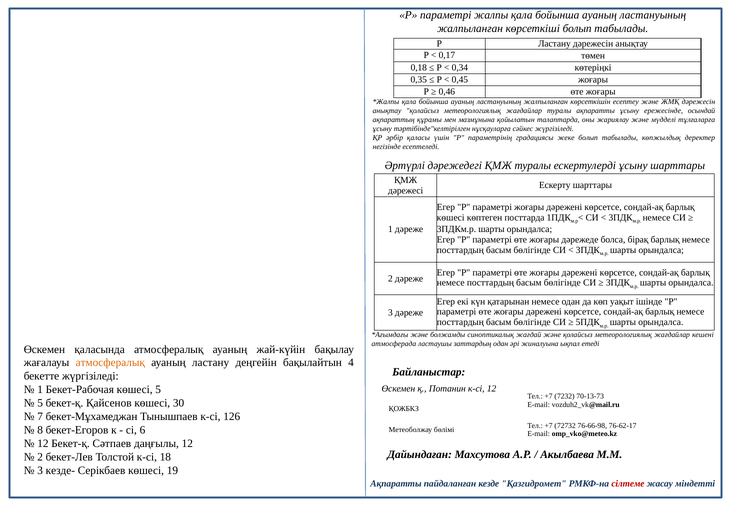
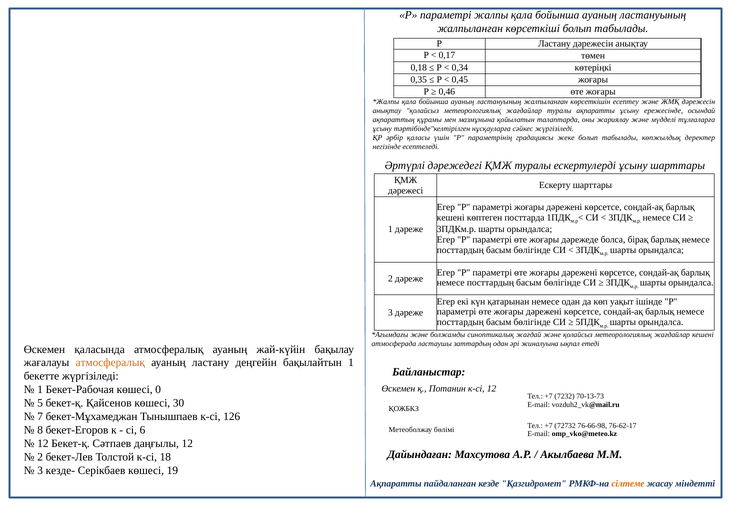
көшесі: көшесі -> кешені (451, 218)
бақылайтын 4: 4 -> 1 (351, 363)
көшесі 5: 5 -> 0 (158, 390)
сілтеме colour: red -> orange (628, 484)
